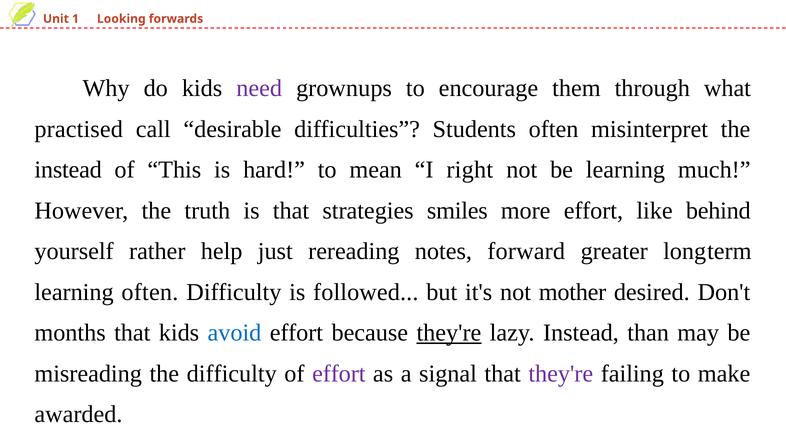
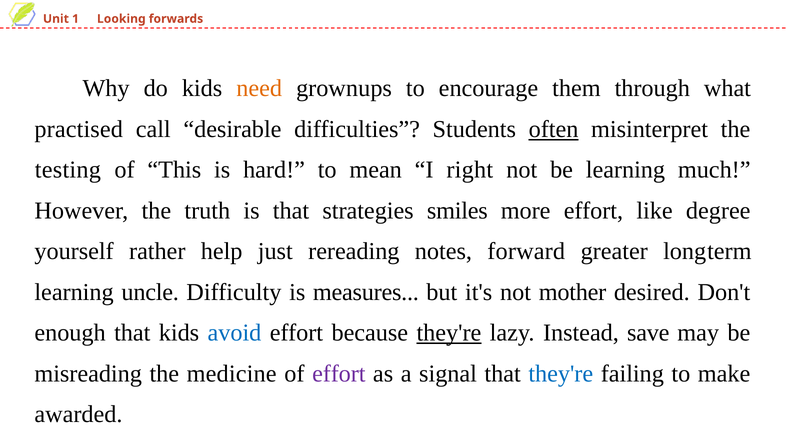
need colour: purple -> orange (259, 88)
often underline: none -> present (554, 129)
instead: instead -> testing (68, 170)
behind: behind -> degree (718, 211)
learning often: often -> uncle (150, 292)
followed: followed -> measures (366, 292)
months: months -> enough (70, 333)
than: than -> save (648, 333)
the difficulty: difficulty -> medicine (232, 374)
they're colour: purple -> blue (561, 374)
